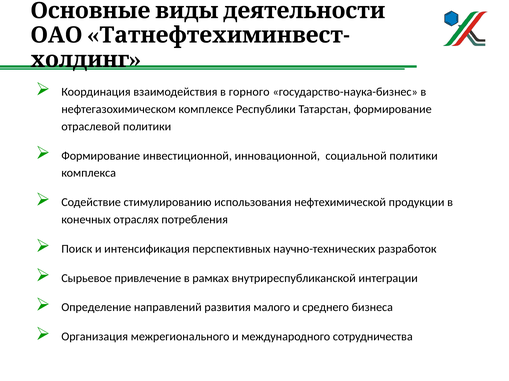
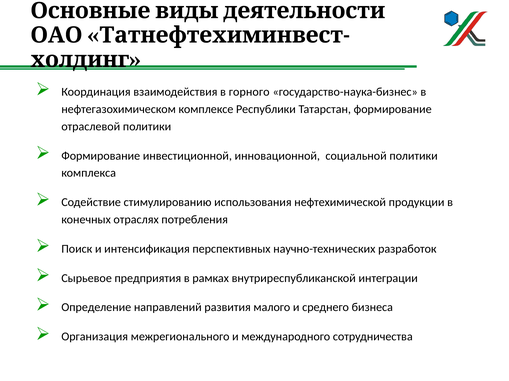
привлечение: привлечение -> предприятия (148, 279)
